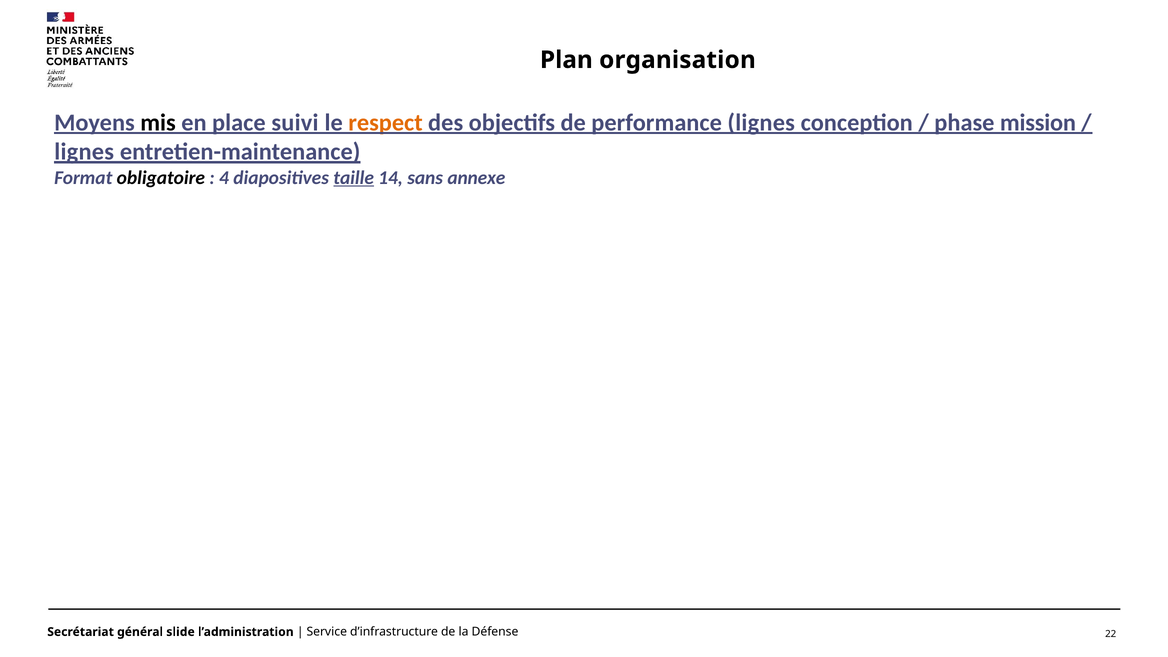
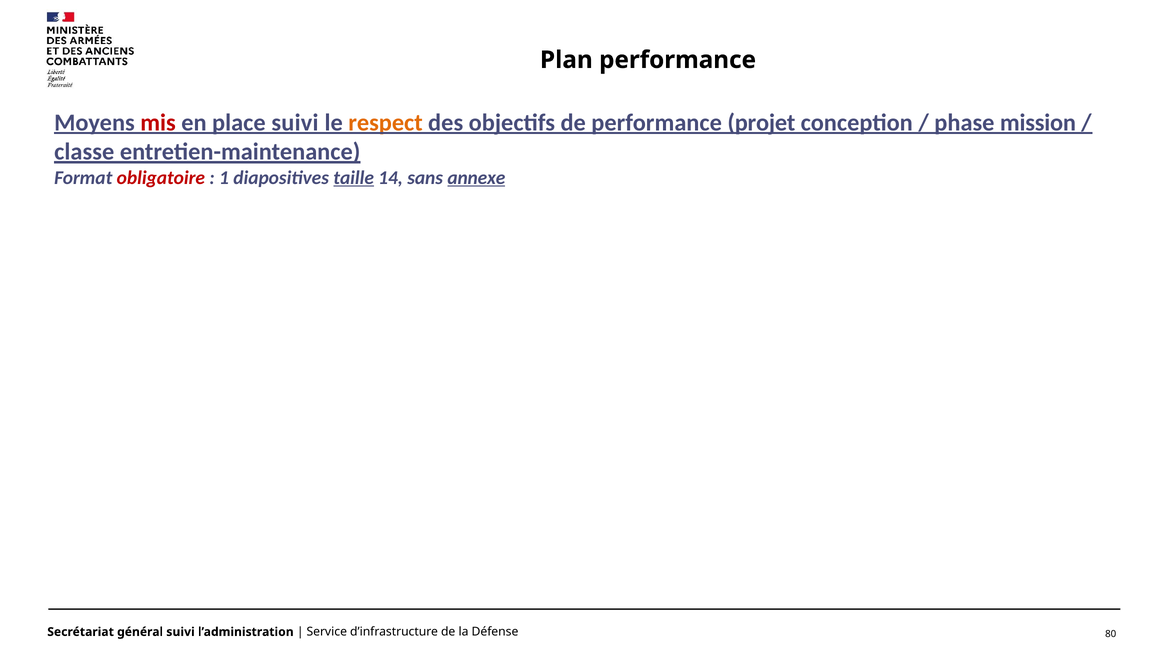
Plan organisation: organisation -> performance (678, 60)
mis colour: black -> red (158, 123)
performance lignes: lignes -> projet (761, 123)
lignes: lignes -> classe (84, 152)
obligatoire colour: black -> red (161, 178)
4: 4 -> 1 (224, 178)
annexe underline: none -> present (476, 178)
slide: slide -> suivi (181, 632)
22: 22 -> 80 (1111, 634)
